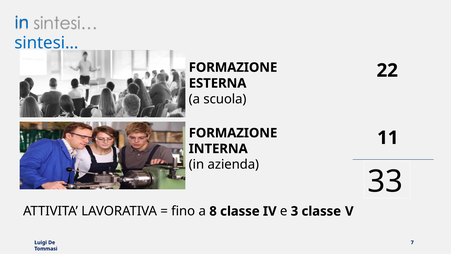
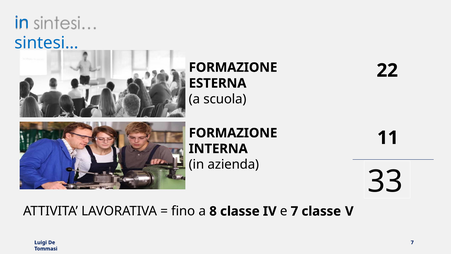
e 3: 3 -> 7 (294, 211)
